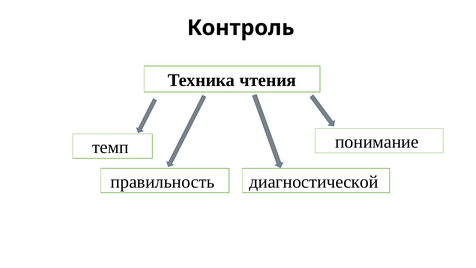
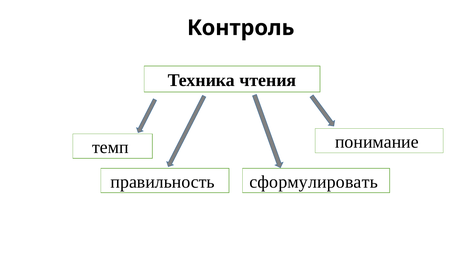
диагностической: диагностической -> сформулировать (314, 182)
